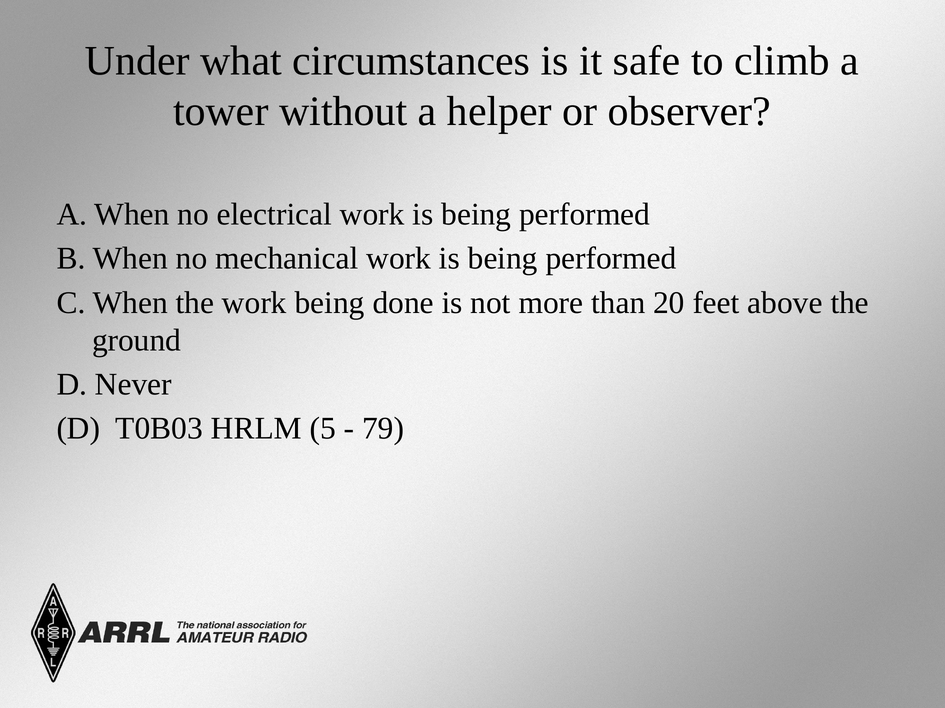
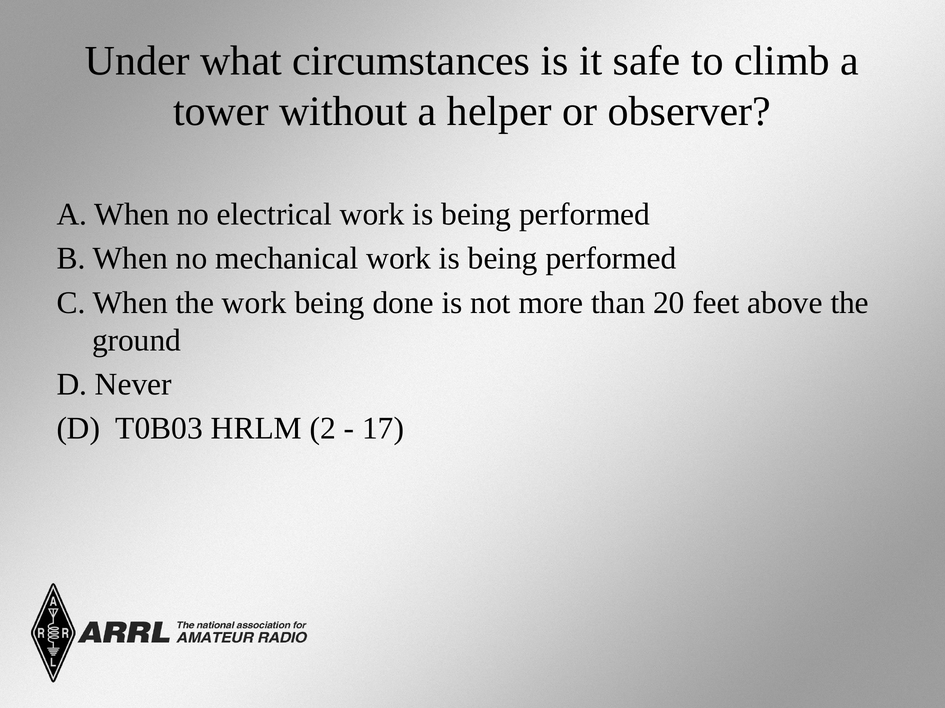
5: 5 -> 2 (323, 429)
79: 79 -> 17 (383, 429)
